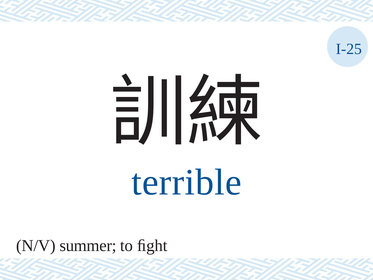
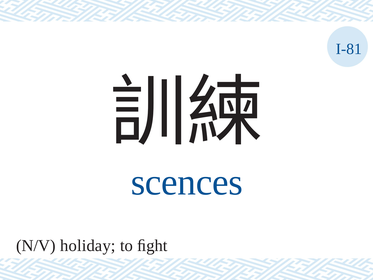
I-25: I-25 -> I-81 (349, 49)
terrible: terrible -> scences (187, 182)
summer: summer -> holiday (88, 245)
